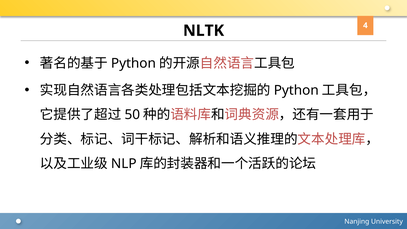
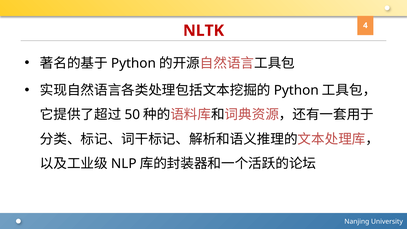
NLTK colour: black -> red (204, 31)
